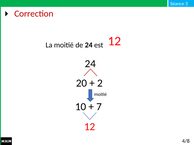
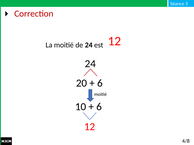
2: 2 -> 6 (100, 83)
7: 7 -> 6 (99, 107)
